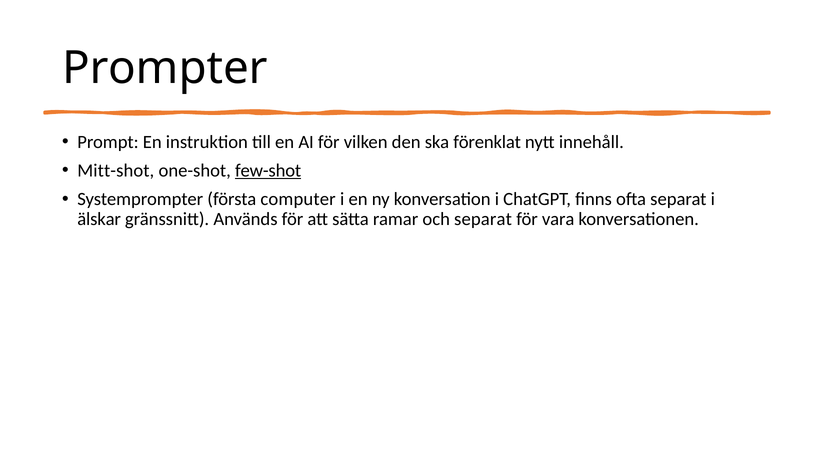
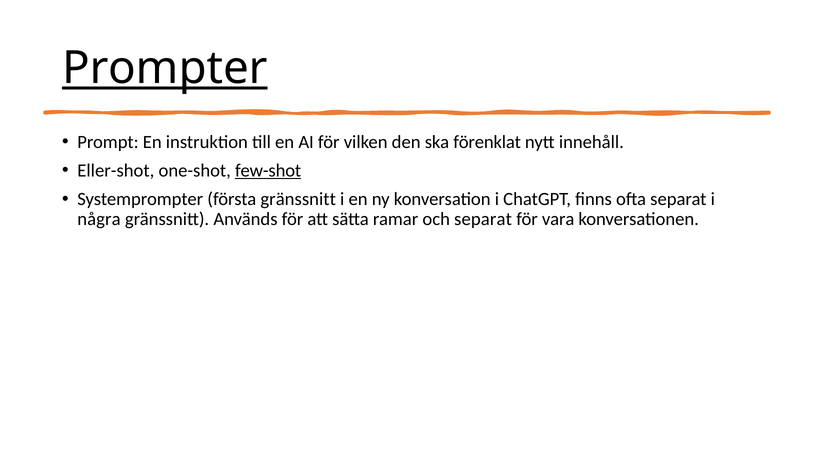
Prompter underline: none -> present (165, 68)
Mitt-shot: Mitt-shot -> Eller-shot (116, 170)
första computer: computer -> gränssnitt (298, 199)
älskar: älskar -> några (99, 219)
